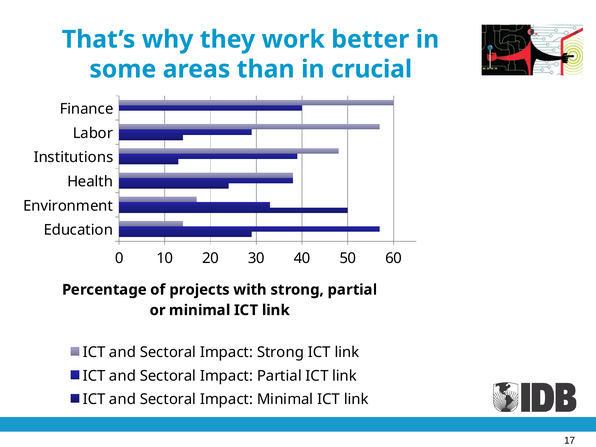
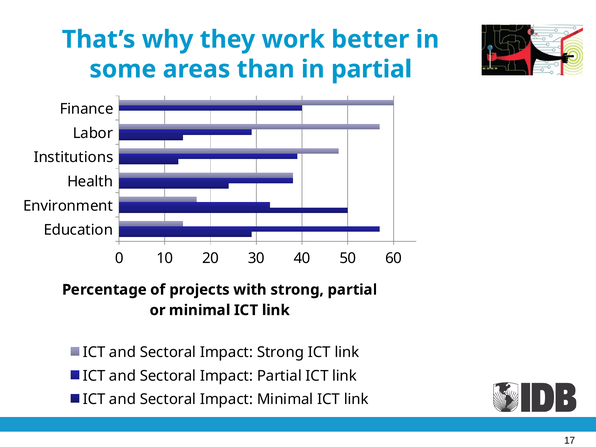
in crucial: crucial -> partial (372, 69)
